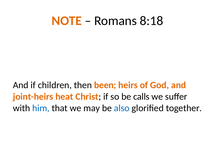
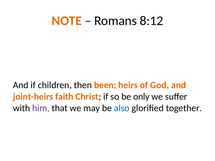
8:18: 8:18 -> 8:12 (152, 21)
heat: heat -> faith (64, 97)
calls: calls -> only (141, 97)
him colour: blue -> purple (41, 108)
